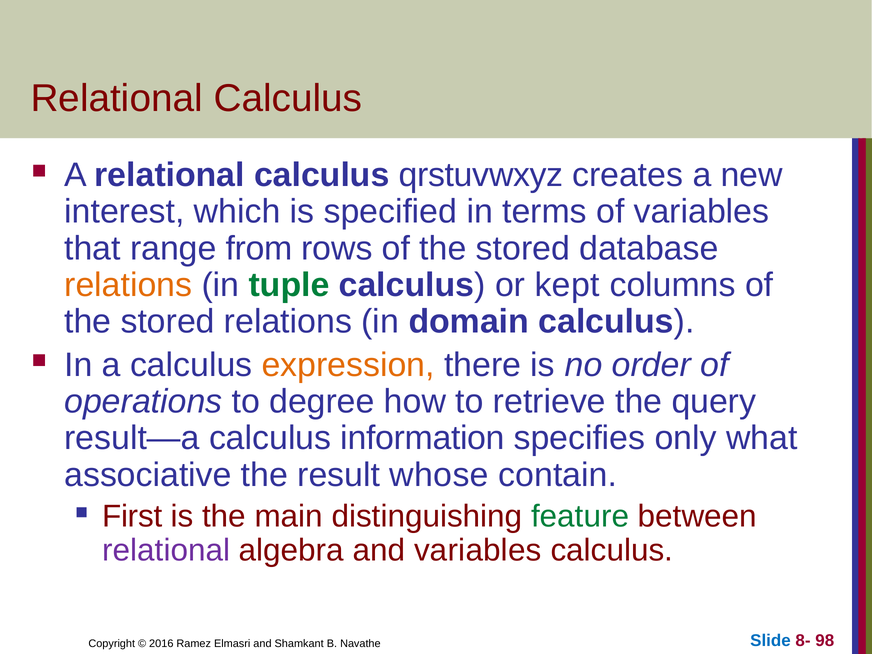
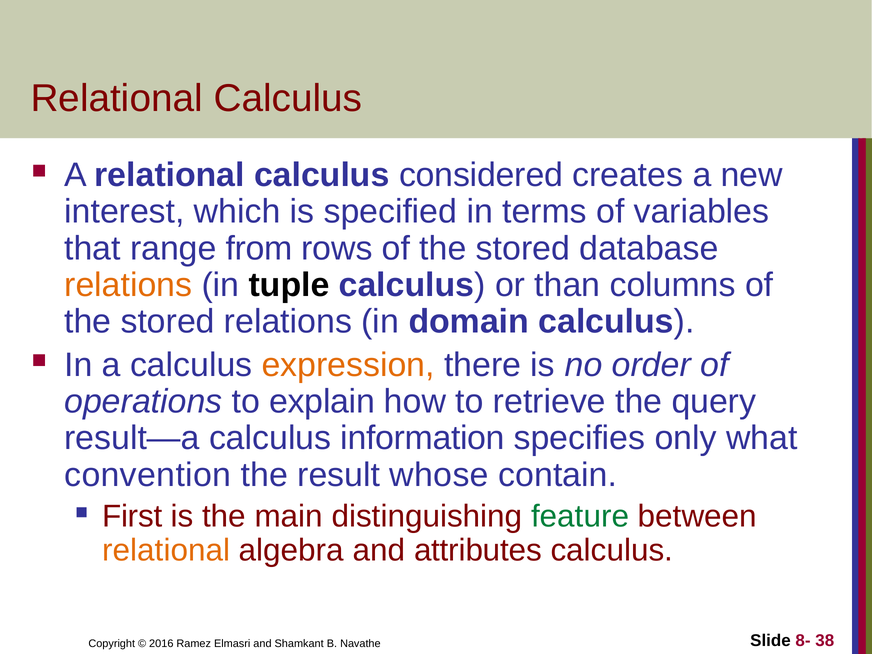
qrstuvwxyz: qrstuvwxyz -> considered (481, 175)
tuple colour: green -> black (289, 285)
kept: kept -> than (567, 285)
degree: degree -> explain (322, 402)
associative: associative -> convention (148, 475)
relational colour: purple -> orange (166, 551)
and variables: variables -> attributes (478, 551)
Slide colour: blue -> black (770, 641)
98: 98 -> 38 (825, 641)
